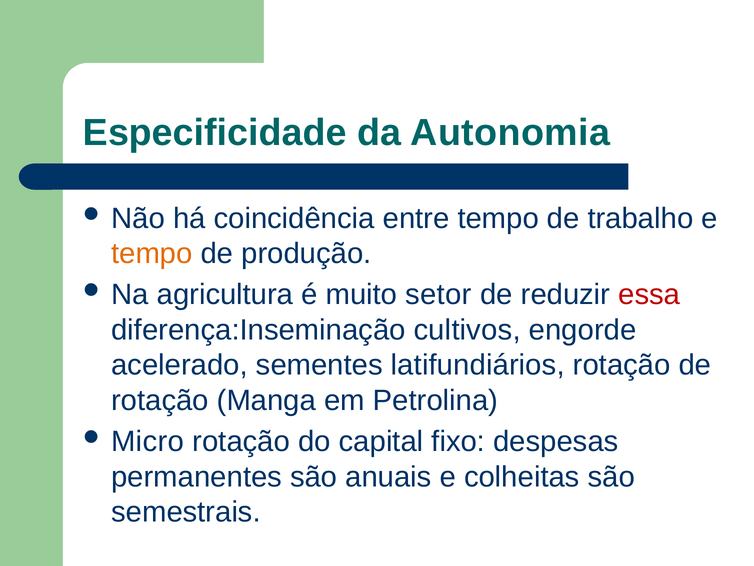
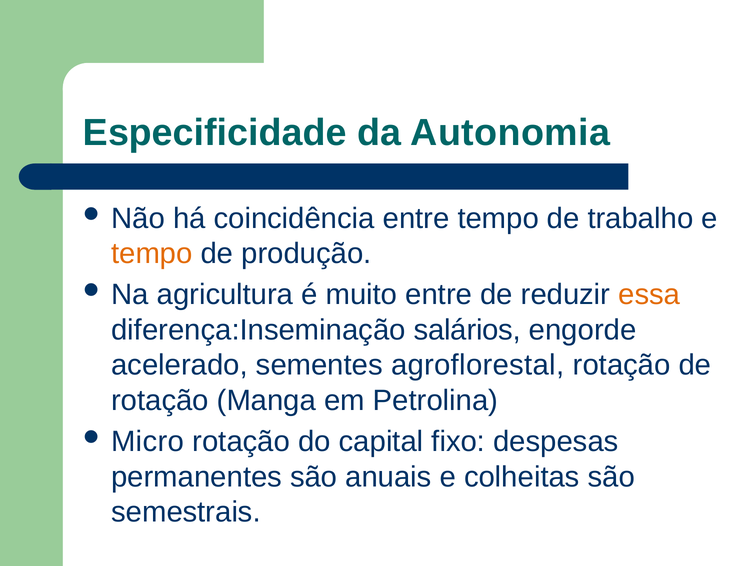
muito setor: setor -> entre (439, 295)
essa colour: red -> orange (649, 295)
cultivos: cultivos -> salários (467, 330)
latifundiários: latifundiários -> agroflorestal (478, 365)
